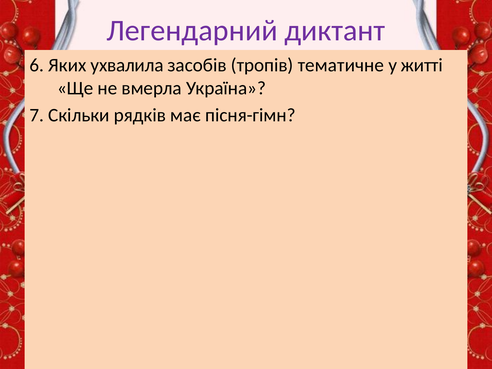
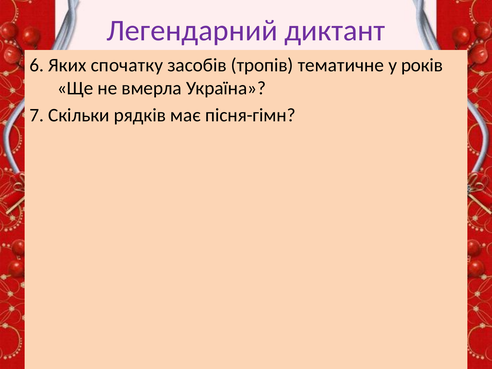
ухвалила: ухвалила -> спочатку (127, 65)
житті: житті -> років (422, 65)
